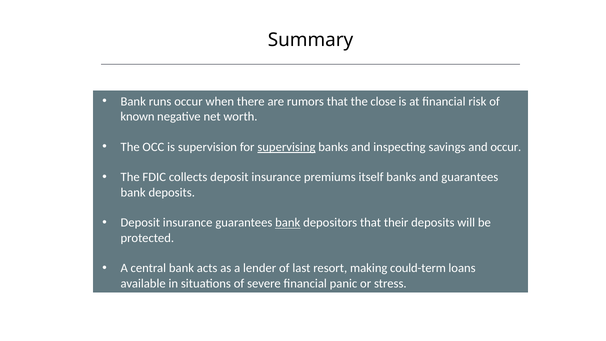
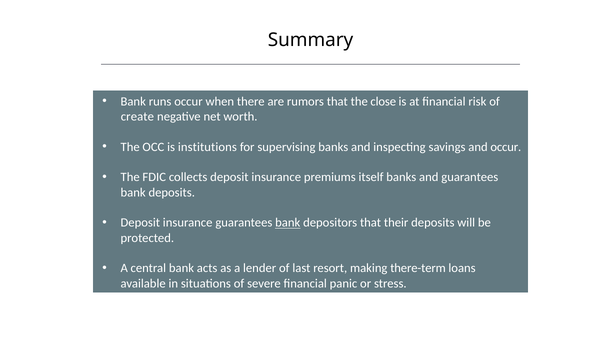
known: known -> create (137, 117)
supervision: supervision -> institutions (207, 147)
supervising underline: present -> none (286, 147)
could-term: could-term -> there-term (418, 268)
